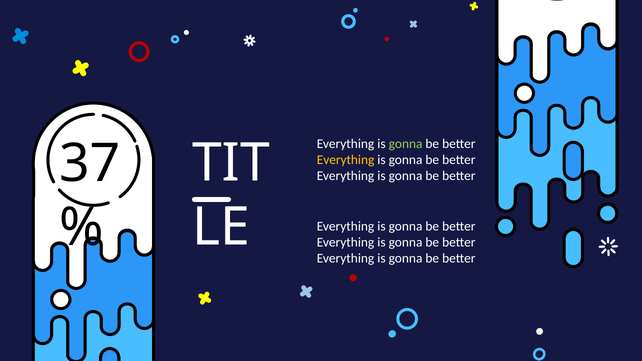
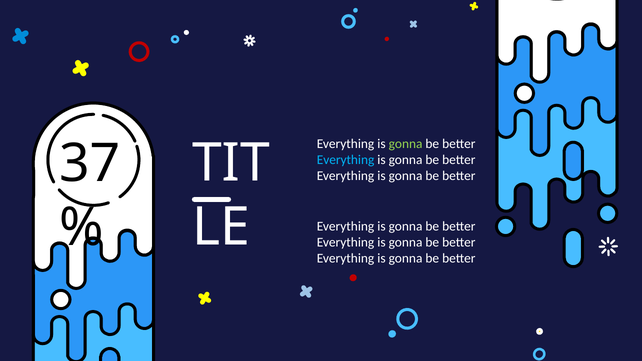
Everything colour: yellow -> light blue (346, 160)
